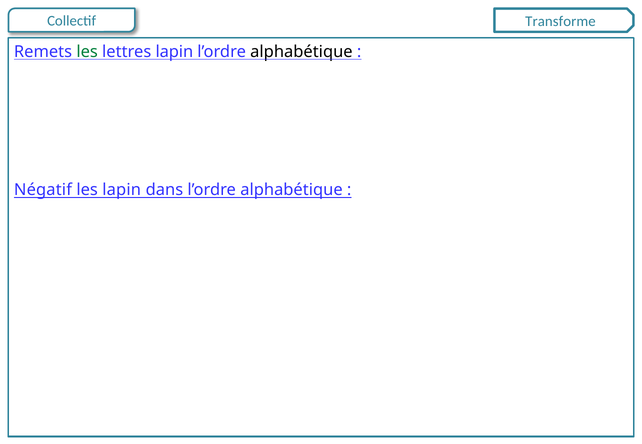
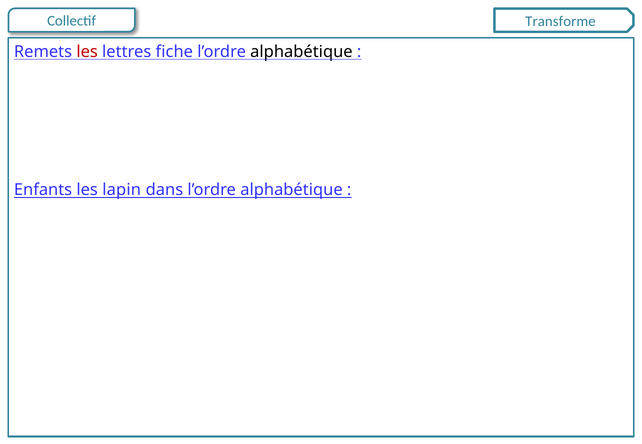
les colour: green -> red (87, 52)
lettres lapin: lapin -> fiche (174, 52)
Négatif: Négatif -> Enfants (43, 190)
